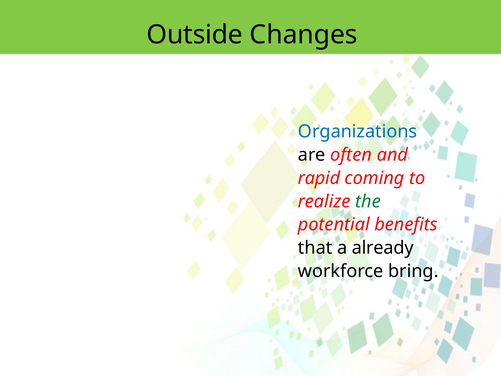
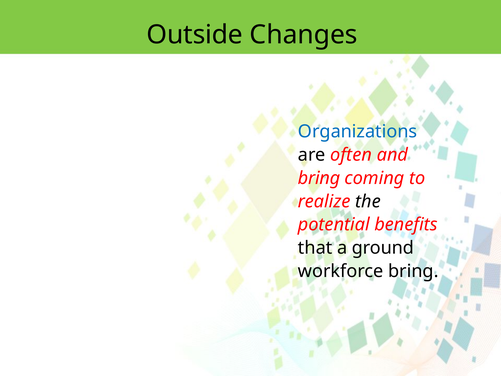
rapid: rapid -> bring (319, 178)
the colour: green -> black (368, 201)
already: already -> ground (383, 248)
